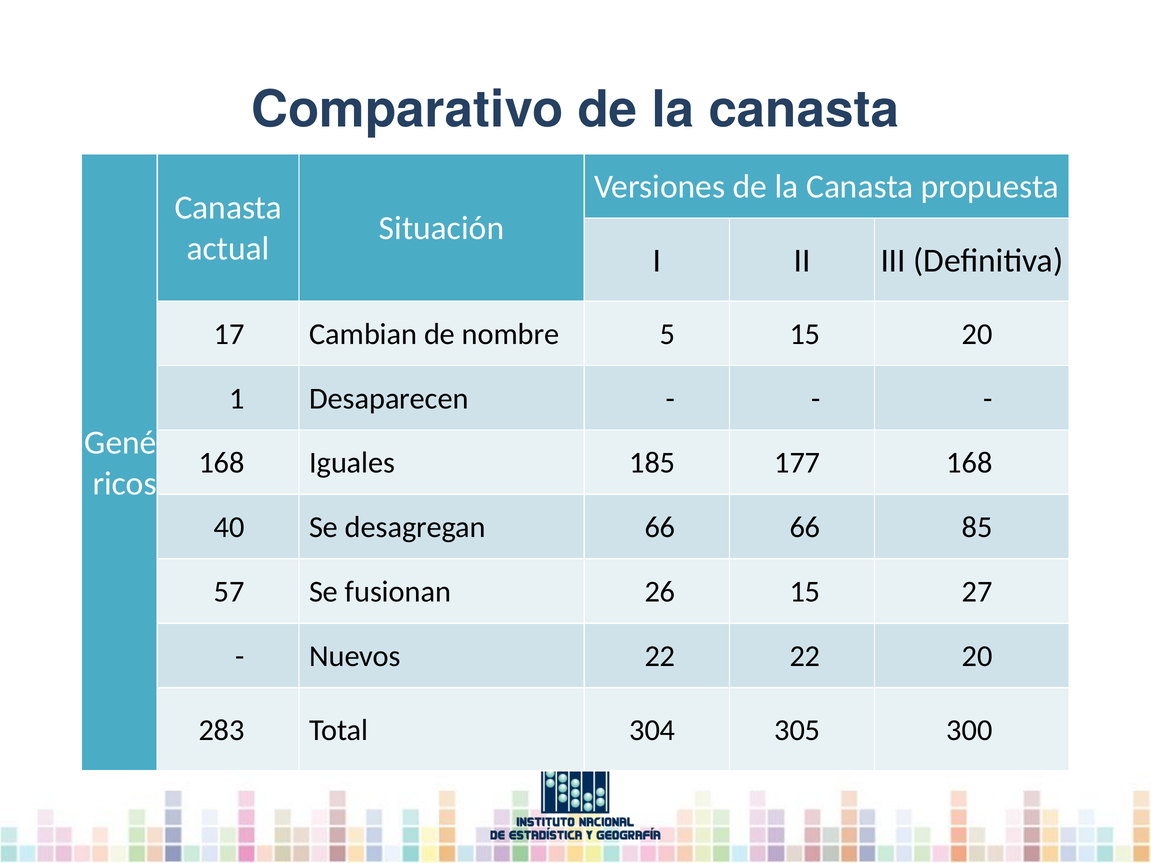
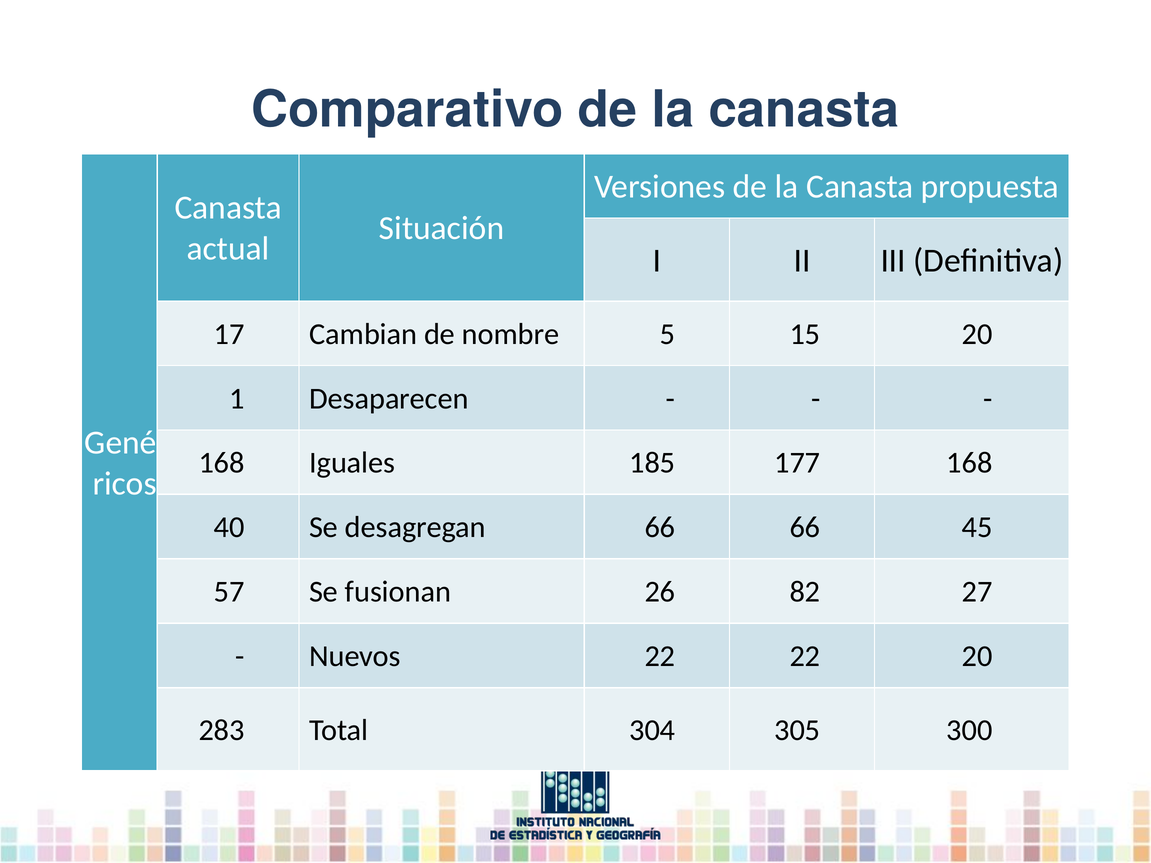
85: 85 -> 45 (977, 528)
26 15: 15 -> 82 (805, 592)
